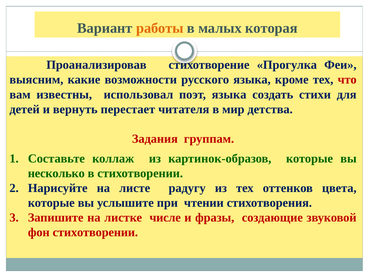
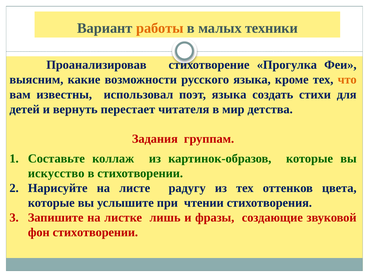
которая: которая -> техники (271, 28)
что colour: red -> orange (347, 80)
несколько: несколько -> искусство (56, 173)
числе: числе -> лишь (165, 217)
